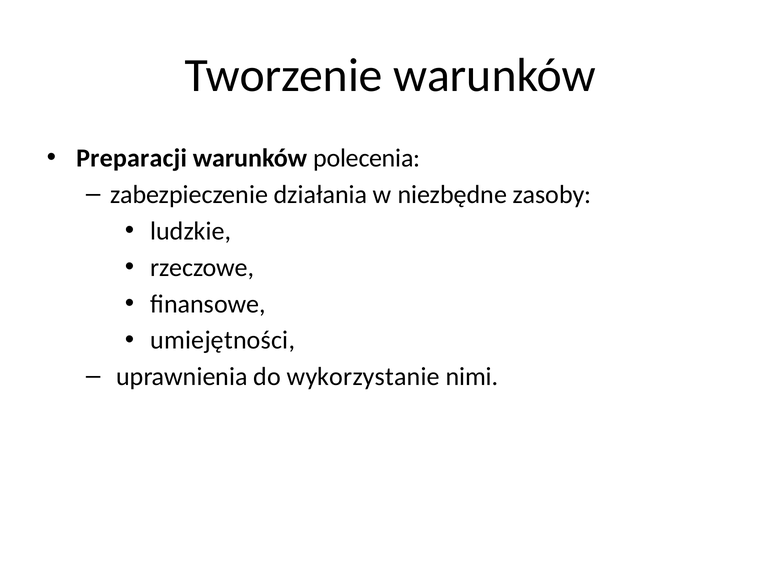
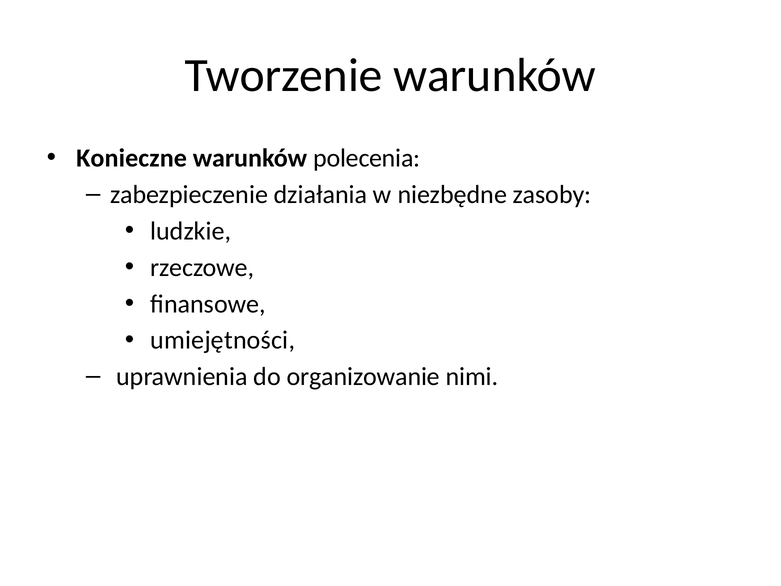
Preparacji: Preparacji -> Konieczne (132, 158)
wykorzystanie: wykorzystanie -> organizowanie (363, 377)
